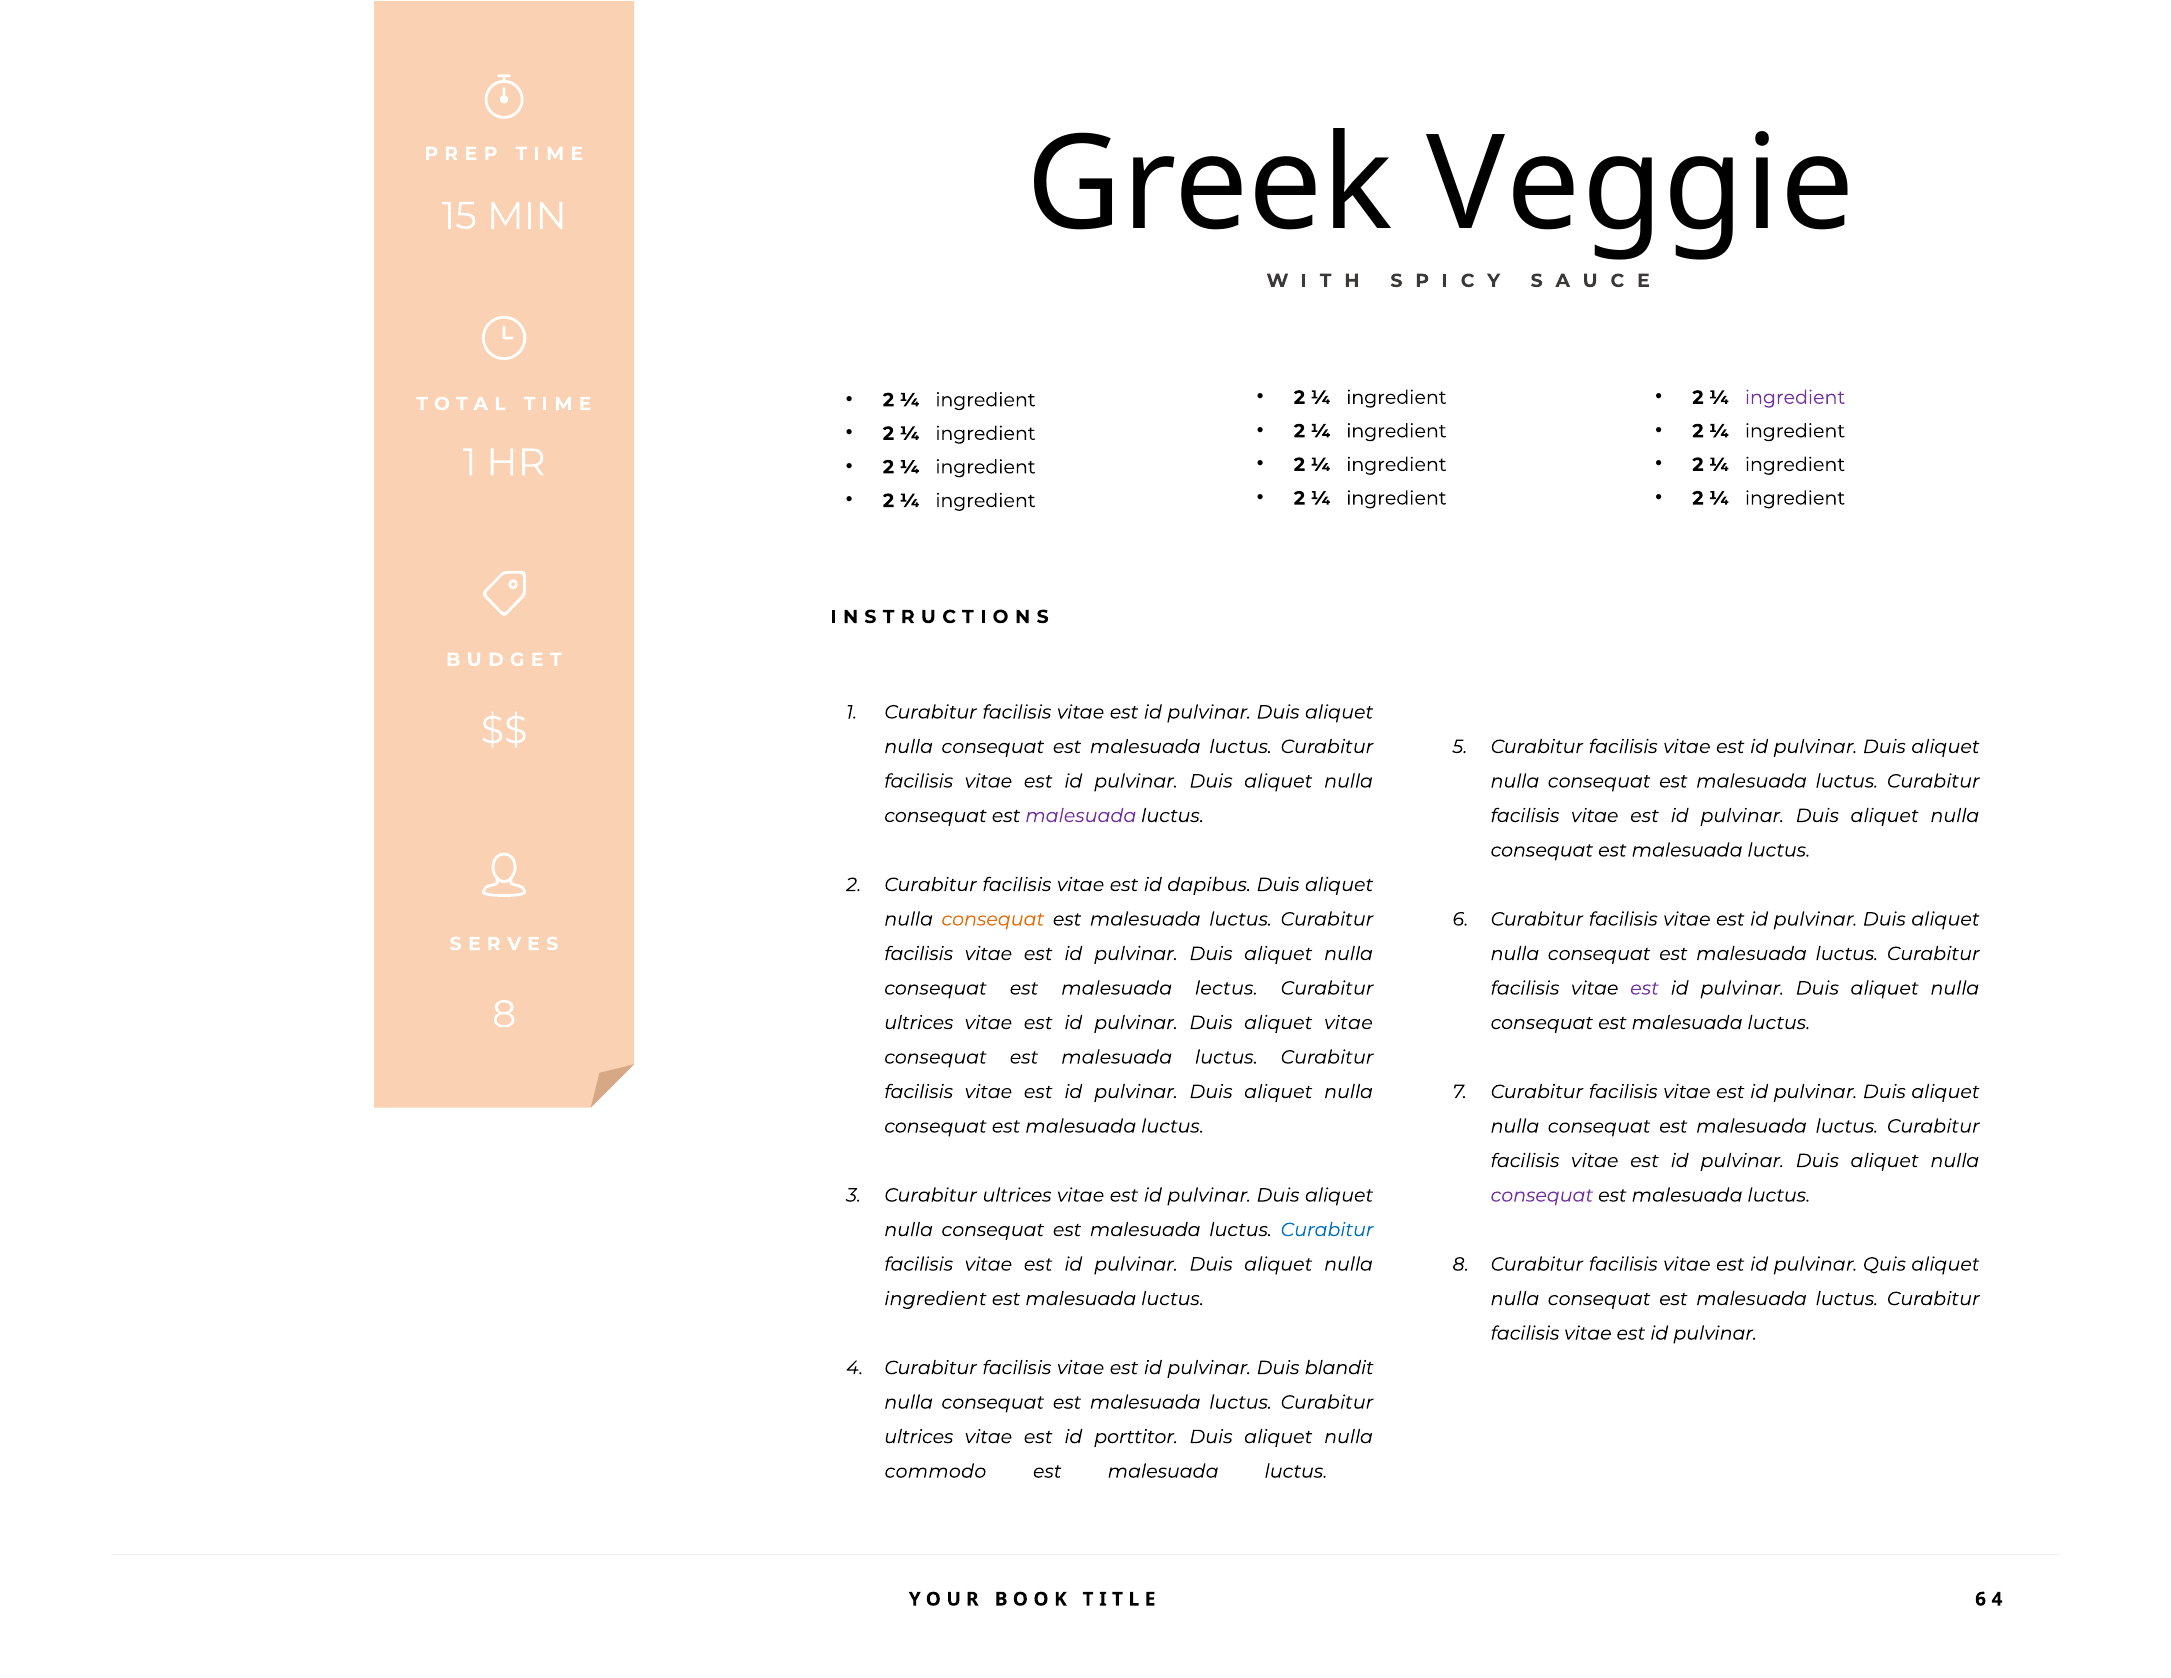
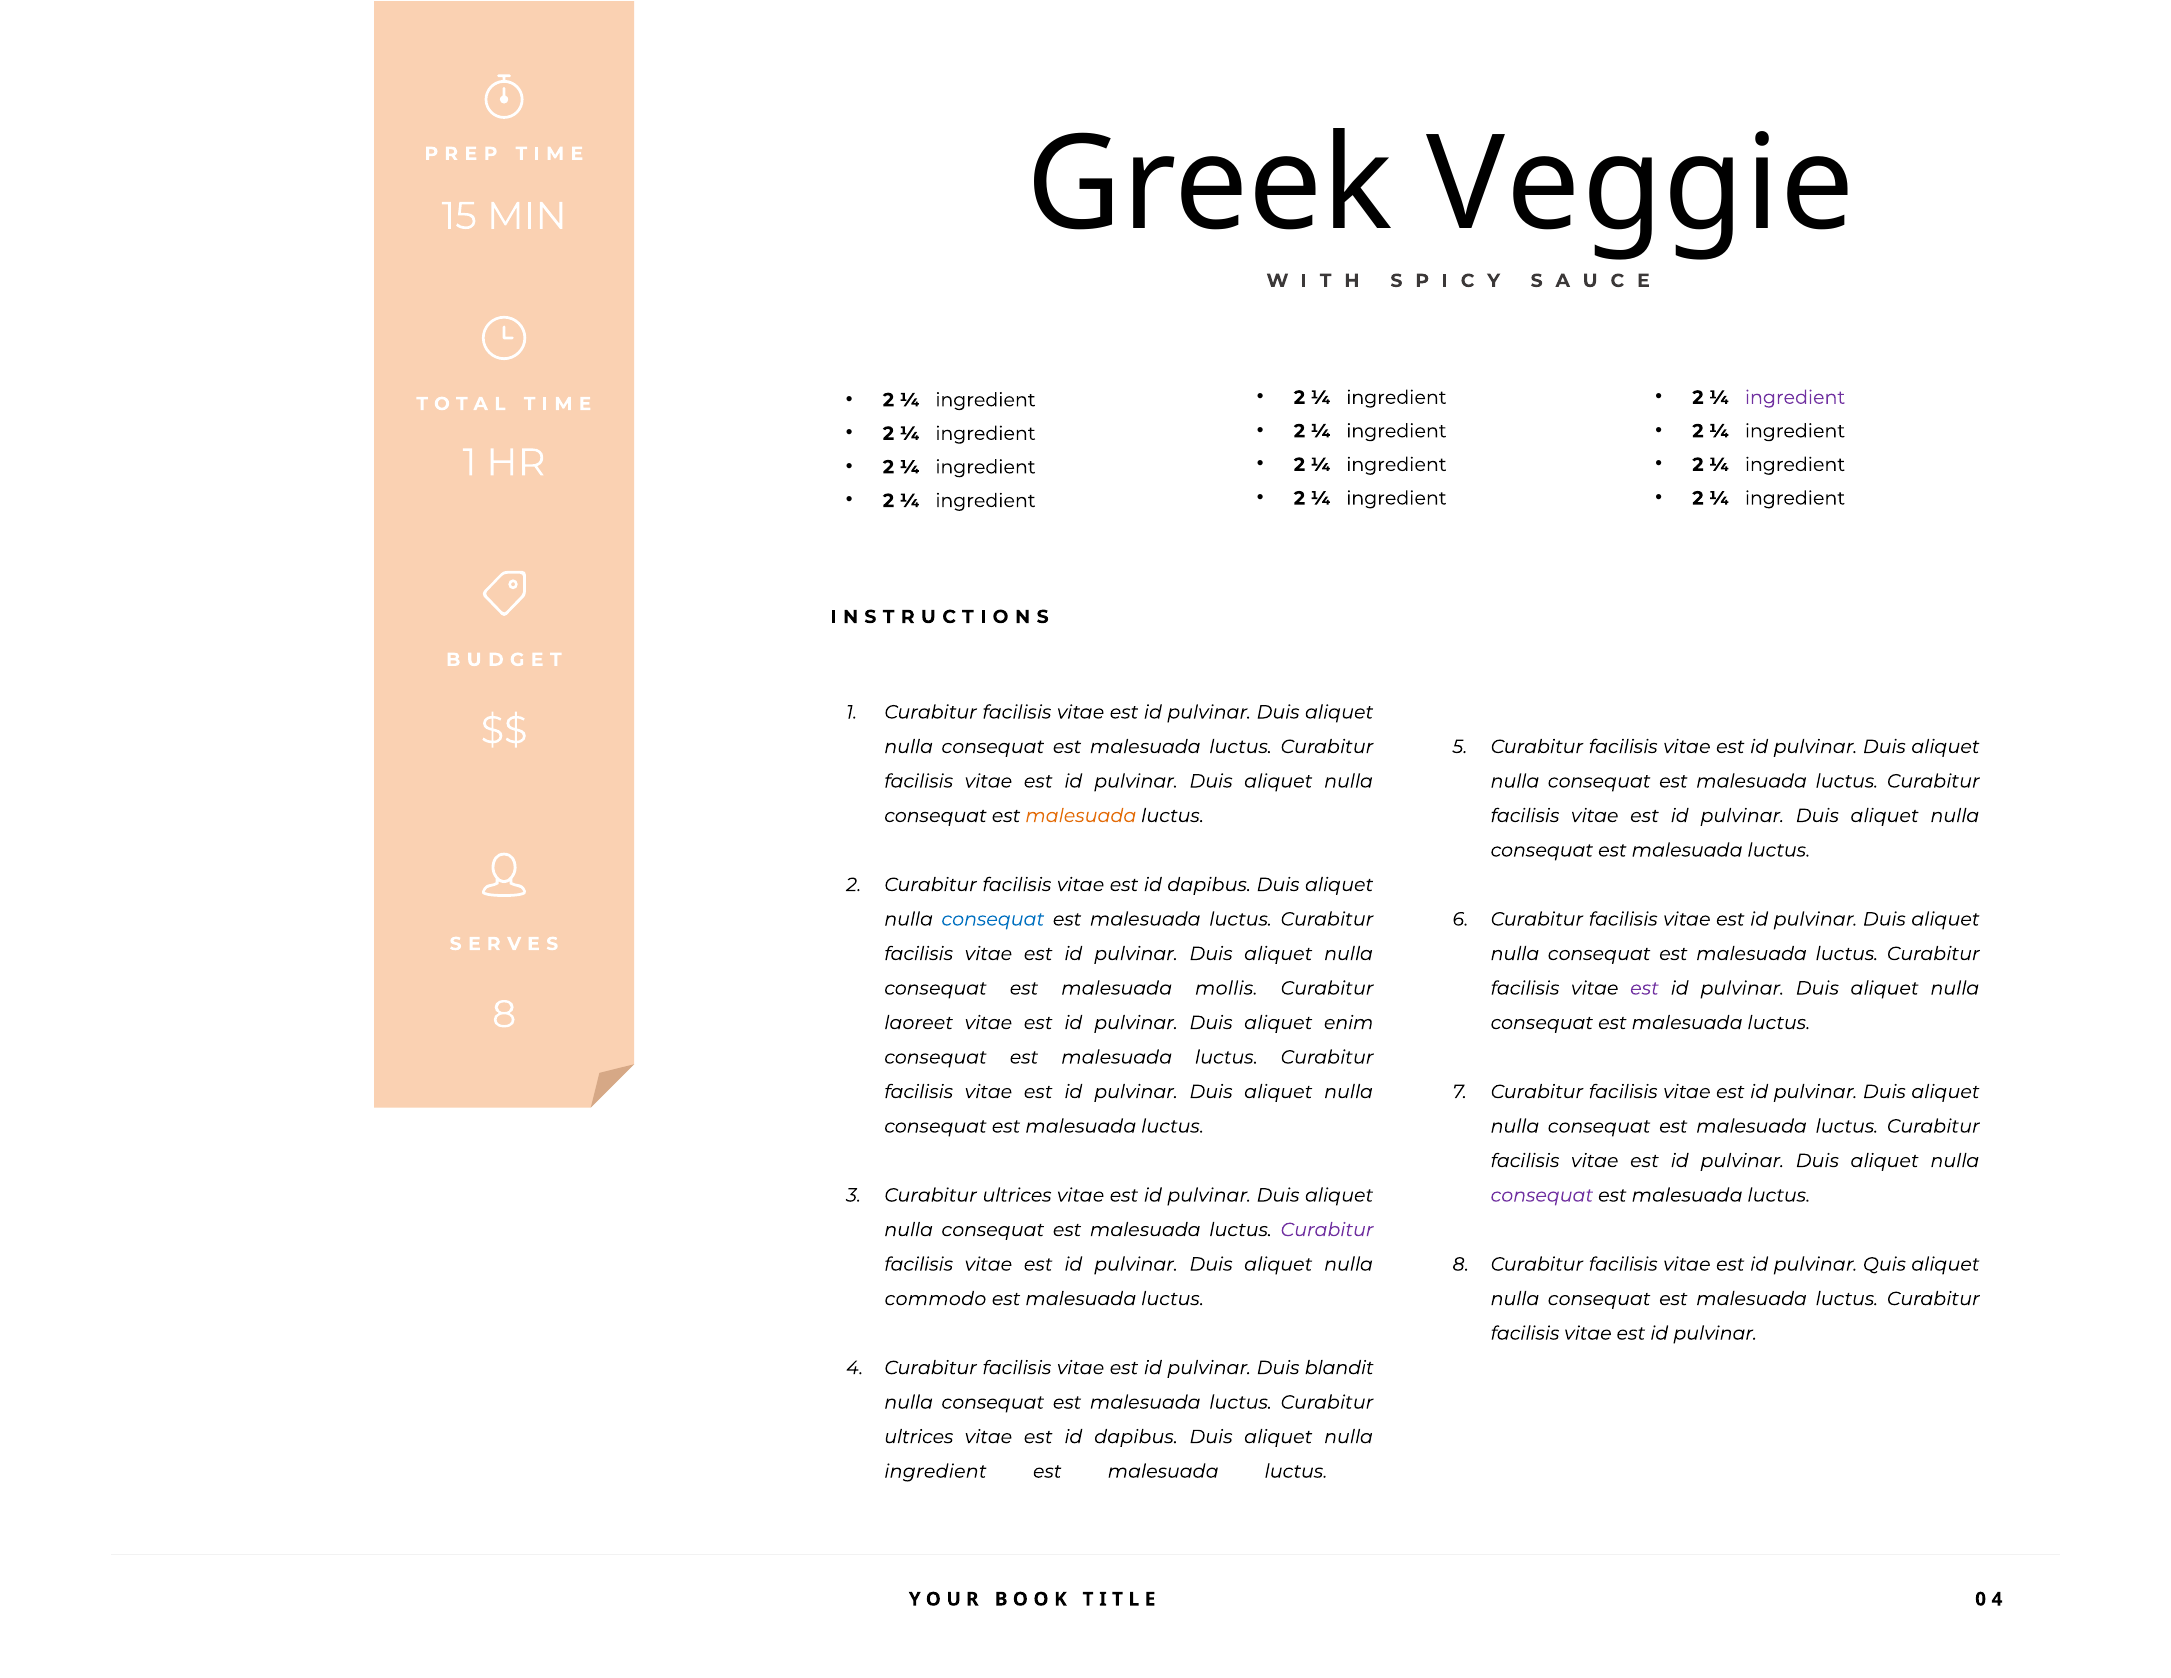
malesuada colour: purple -> orange (1081, 816)
consequat colour: orange -> blue (993, 919)
lectus: lectus -> mollis (1226, 988)
ultrices: ultrices -> laoreet (919, 1023)
aliquet vitae: vitae -> enim (1349, 1023)
Curabitur colour: blue -> purple (1327, 1230)
ingredient: ingredient -> commodo (935, 1299)
porttitor: porttitor -> dapibus (1136, 1437)
commodo: commodo -> ingredient (935, 1471)
6: 6 -> 0 (1981, 1599)
